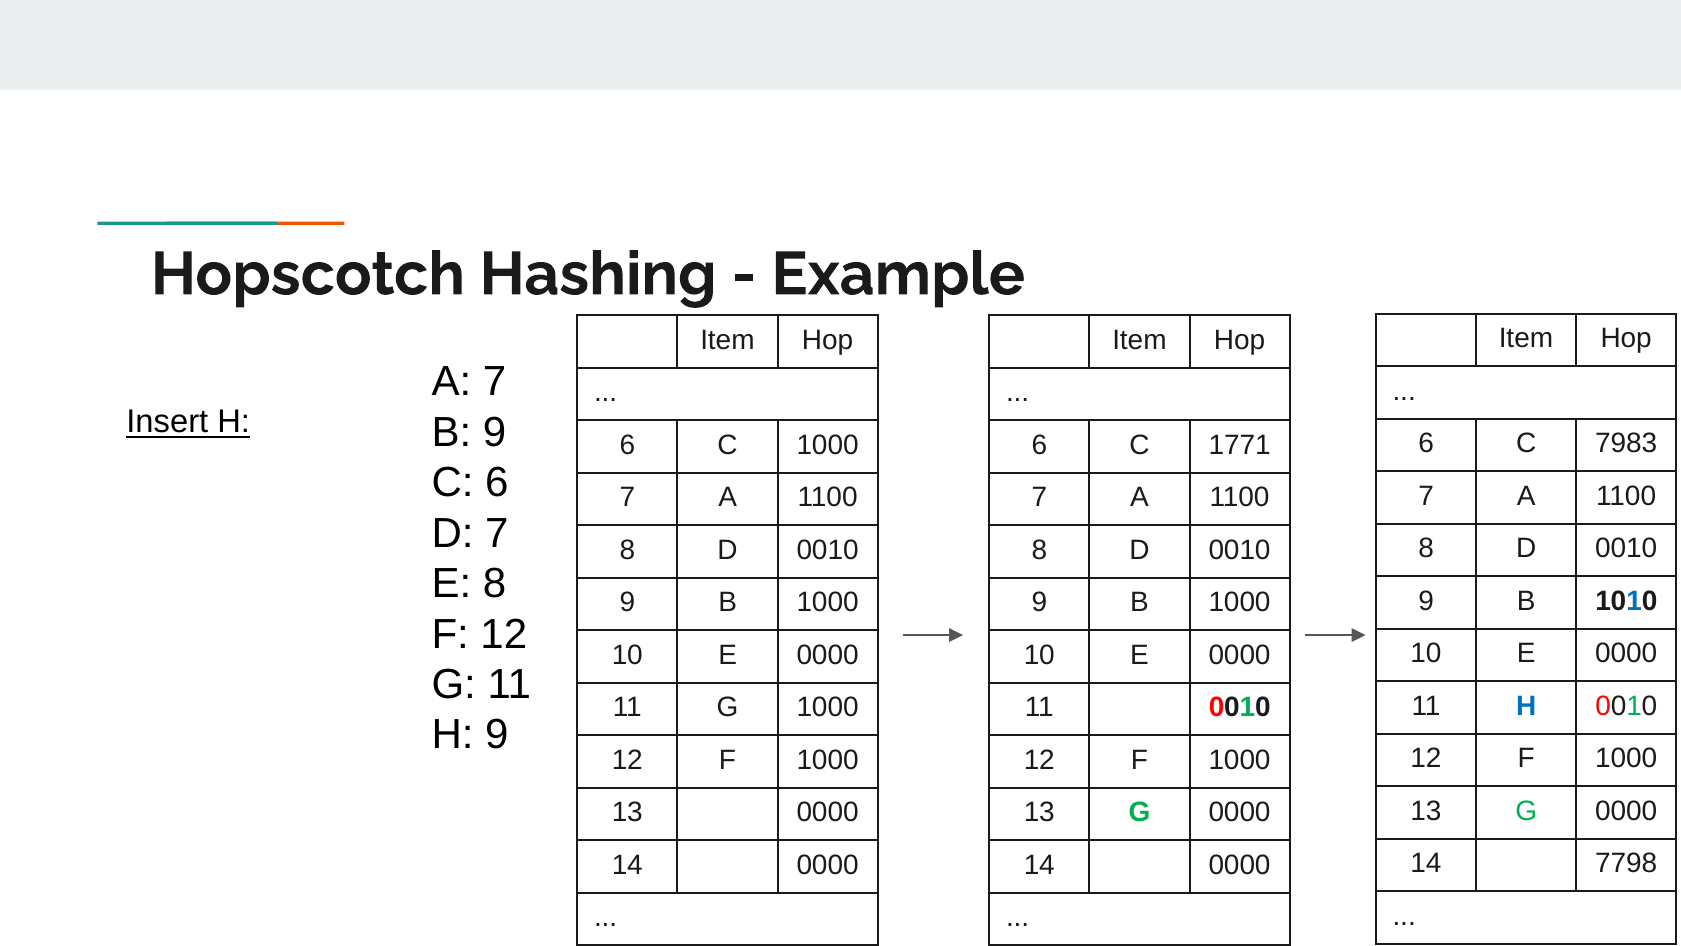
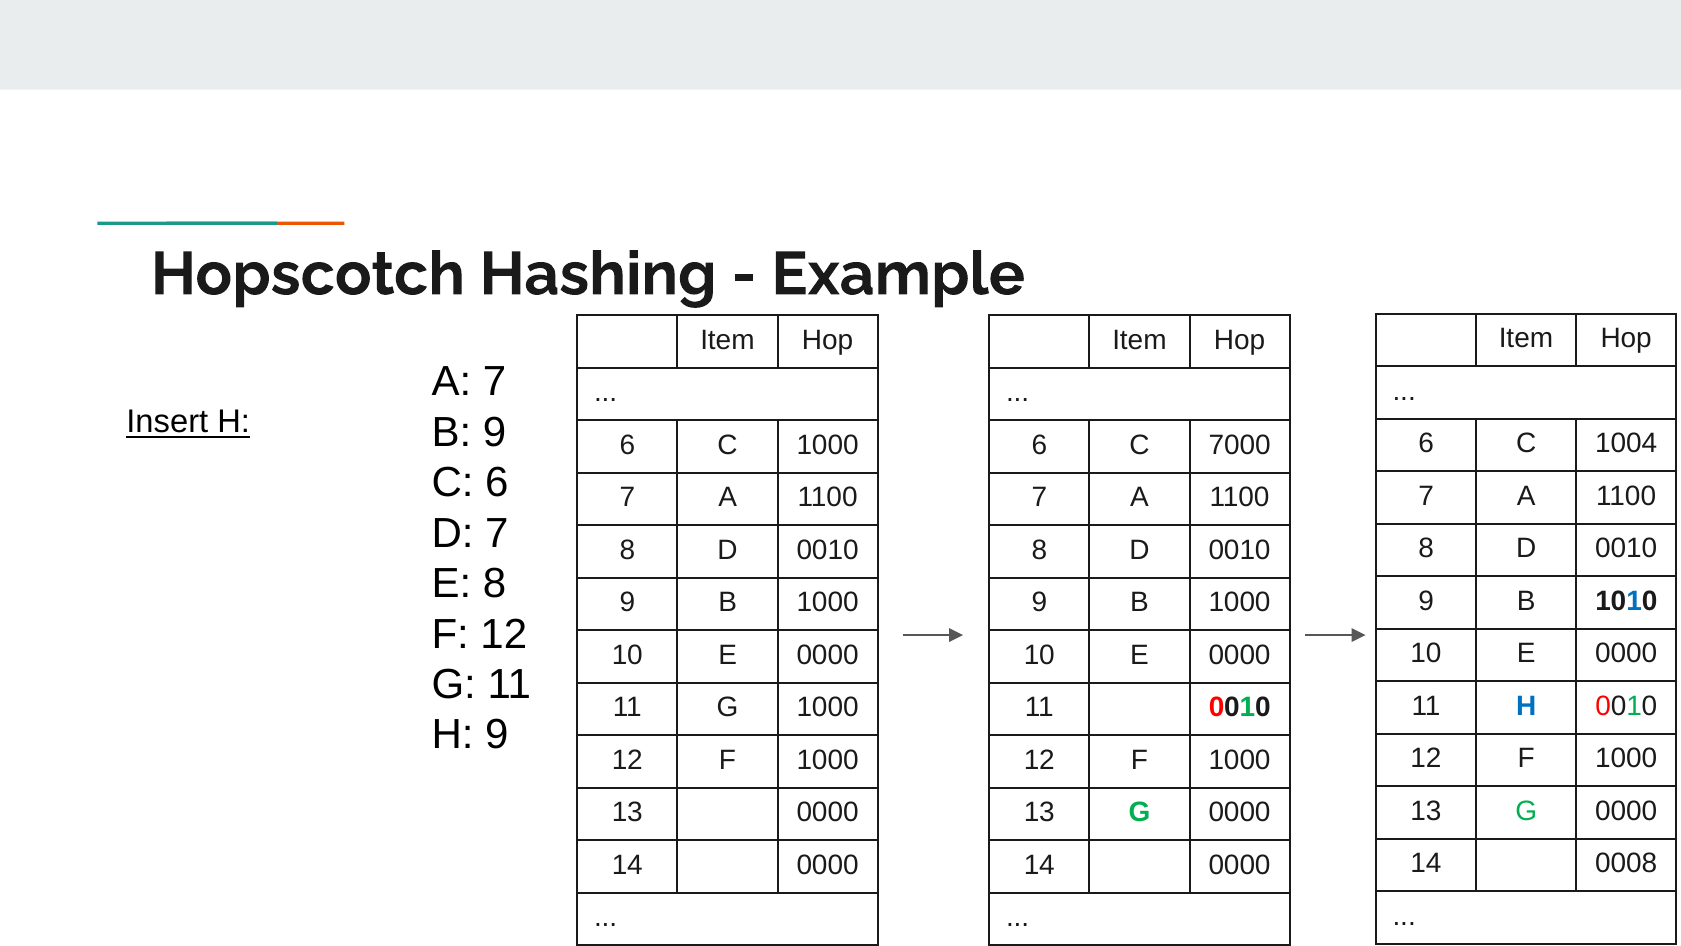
7983: 7983 -> 1004 (1626, 443)
1771: 1771 -> 7000 (1240, 445)
7798: 7798 -> 0008 (1626, 863)
